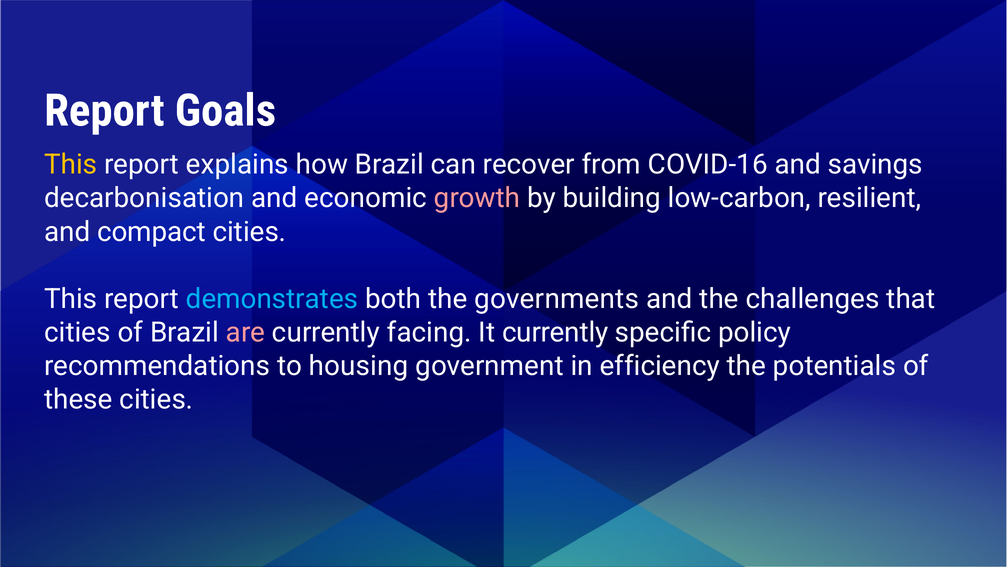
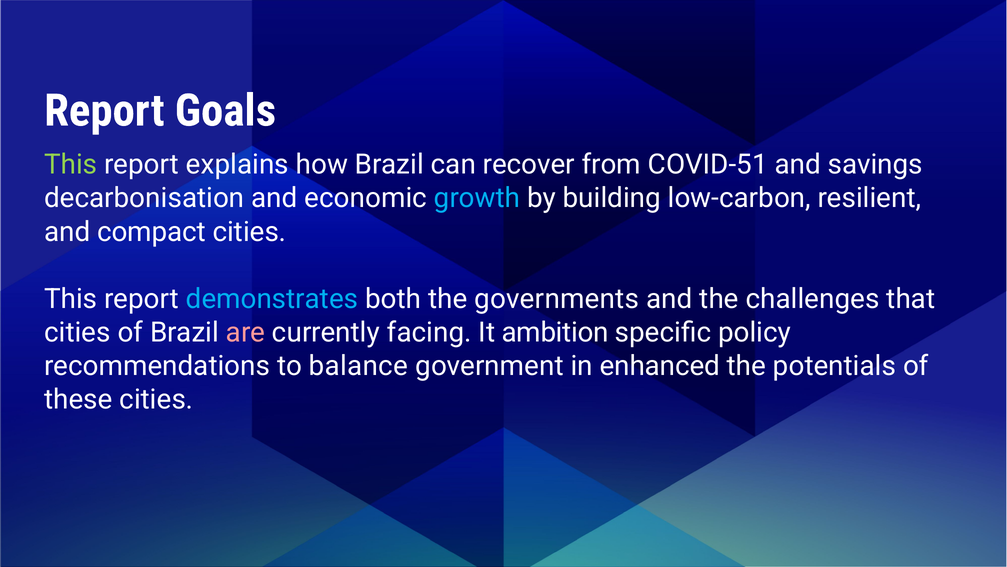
This colour: yellow -> light green (71, 165)
COVID-16: COVID-16 -> COVID-51 (708, 165)
growth colour: pink -> light blue (477, 198)
It currently: currently -> ambition (555, 332)
housing: housing -> balance (359, 366)
efficiency: efficiency -> enhanced (660, 366)
